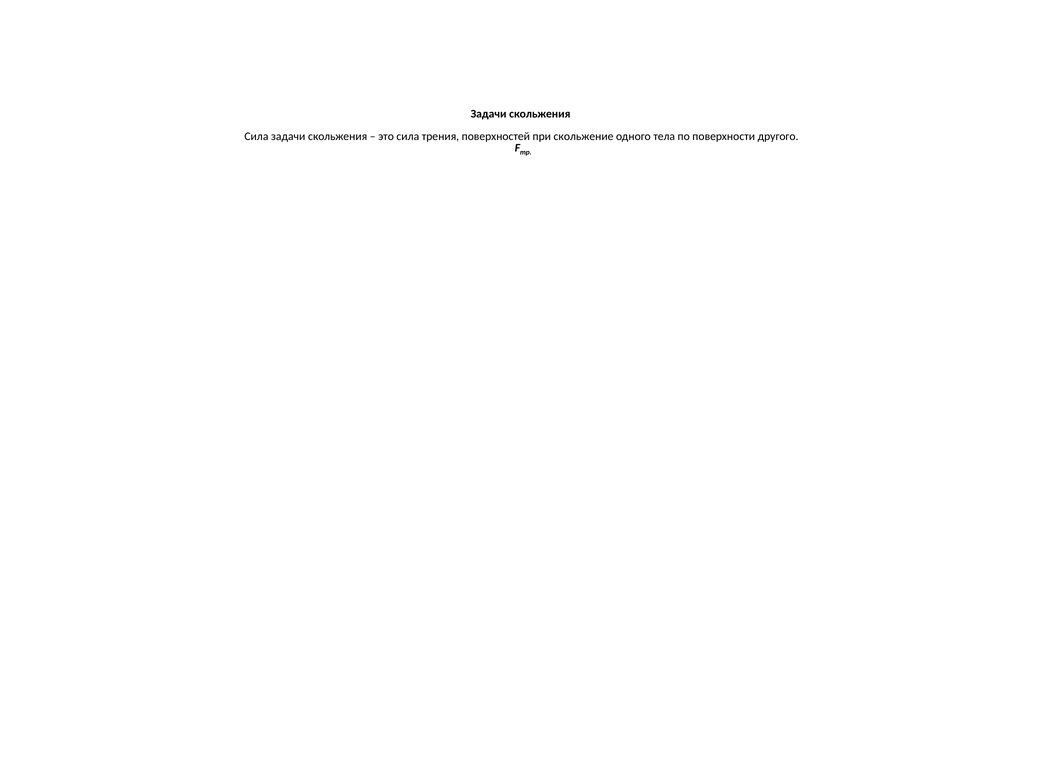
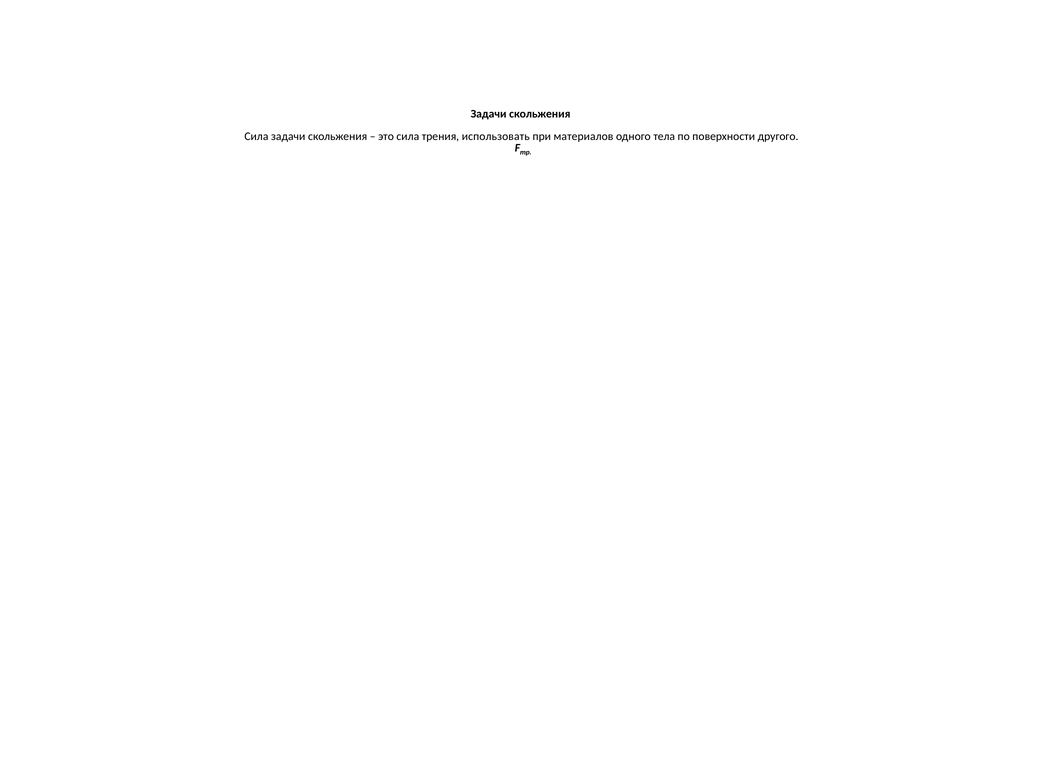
поверхностей: поверхностей -> использовать (496, 136)
скольжение: скольжение -> материалов (583, 136)
